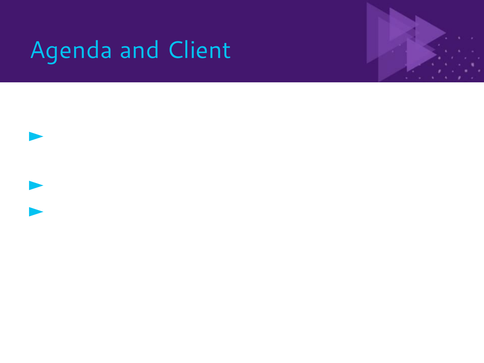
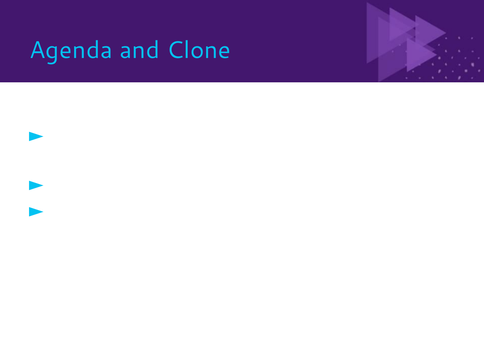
Client: Client -> Clone (199, 50)
